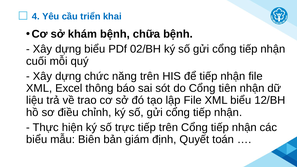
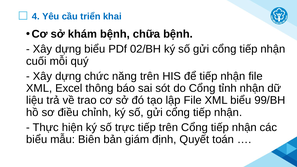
tiên: tiên -> tỉnh (228, 88)
12/BH: 12/BH -> 99/BH (270, 100)
